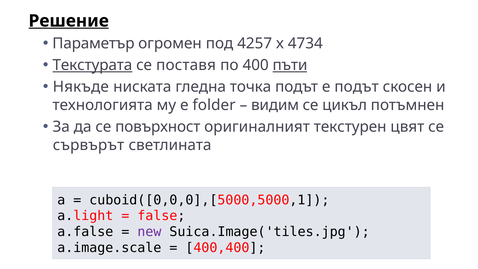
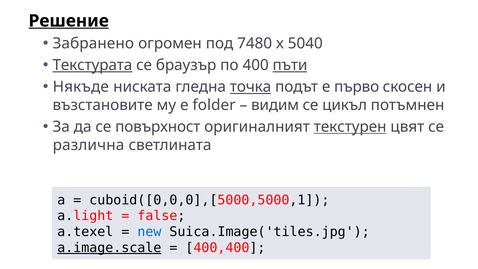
Параметър: Параметър -> Забранено (93, 44)
4257: 4257 -> 7480 (255, 44)
4734: 4734 -> 5040 (305, 44)
поставя: поставя -> браузър (186, 65)
точка underline: none -> present (251, 87)
е подът: подът -> първо (357, 87)
технологията: технологията -> възстановите (103, 105)
текстурен underline: none -> present (350, 127)
сървърът: сървърът -> различна (88, 145)
a.false: a.false -> a.texel (85, 232)
new colour: purple -> blue (149, 232)
a.image.scale underline: none -> present (109, 248)
